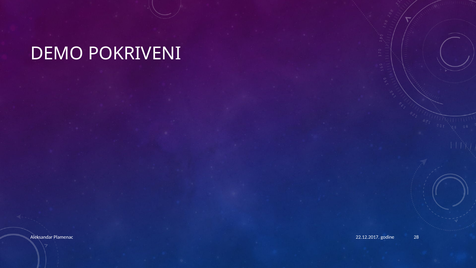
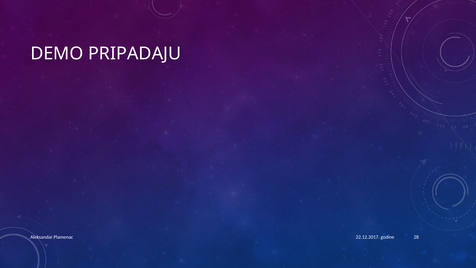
POKRIVENI: POKRIVENI -> PRIPADAJU (135, 53)
